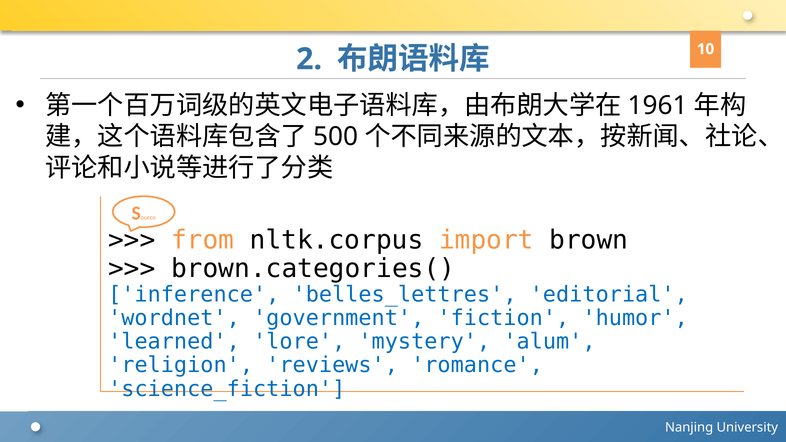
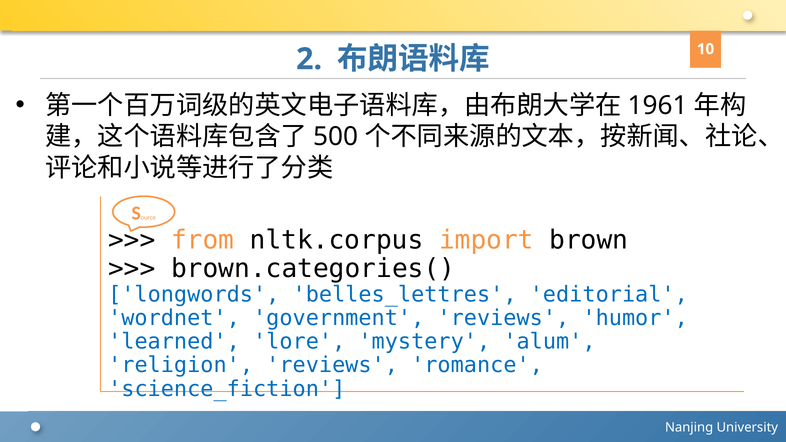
inference: inference -> longwords (194, 295)
government fiction: fiction -> reviews (503, 318)
